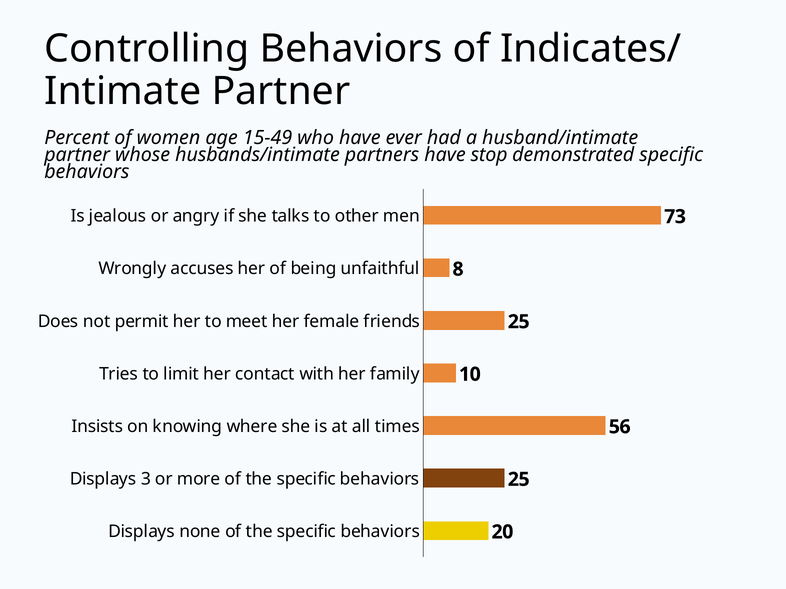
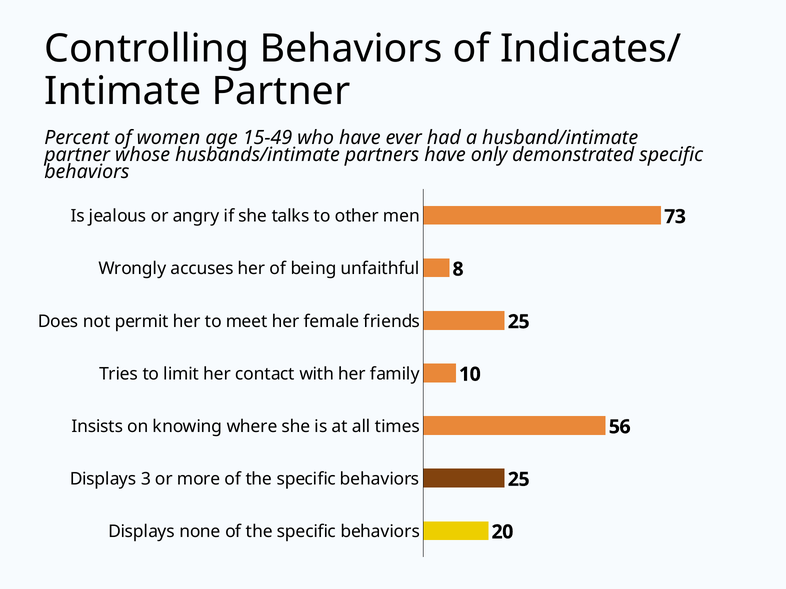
stop: stop -> only (489, 155)
